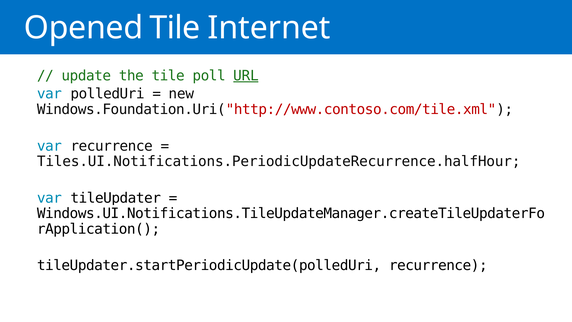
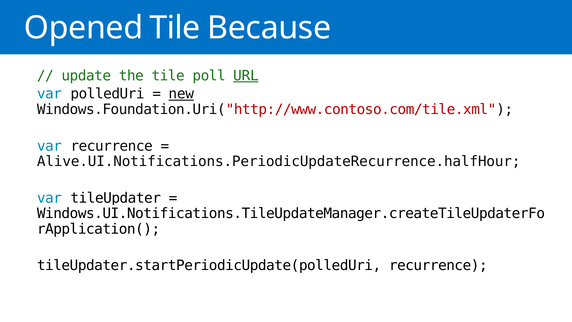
Internet: Internet -> Because (269, 28)
new underline: none -> present (181, 94)
Tiles.UI.Notifications.PeriodicUpdateRecurrence.halfHour: Tiles.UI.Notifications.PeriodicUpdateRecurrence.halfHour -> Alive.UI.Notifications.PeriodicUpdateRecurrence.halfHour (279, 161)
